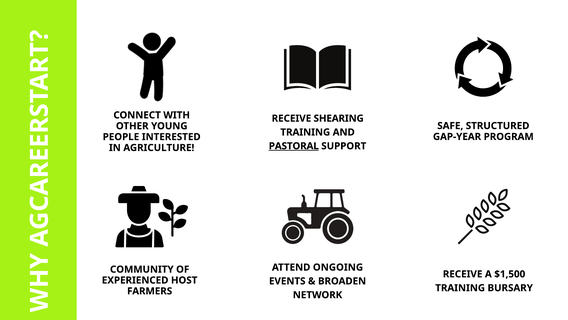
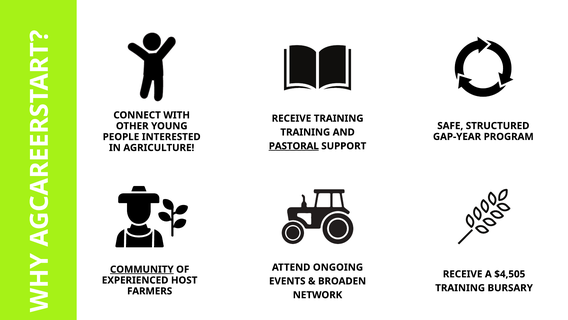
RECEIVE SHEARING: SHEARING -> TRAINING (339, 118)
COMMUNITY underline: none -> present (142, 269)
$1,500: $1,500 -> $4,505 (510, 274)
